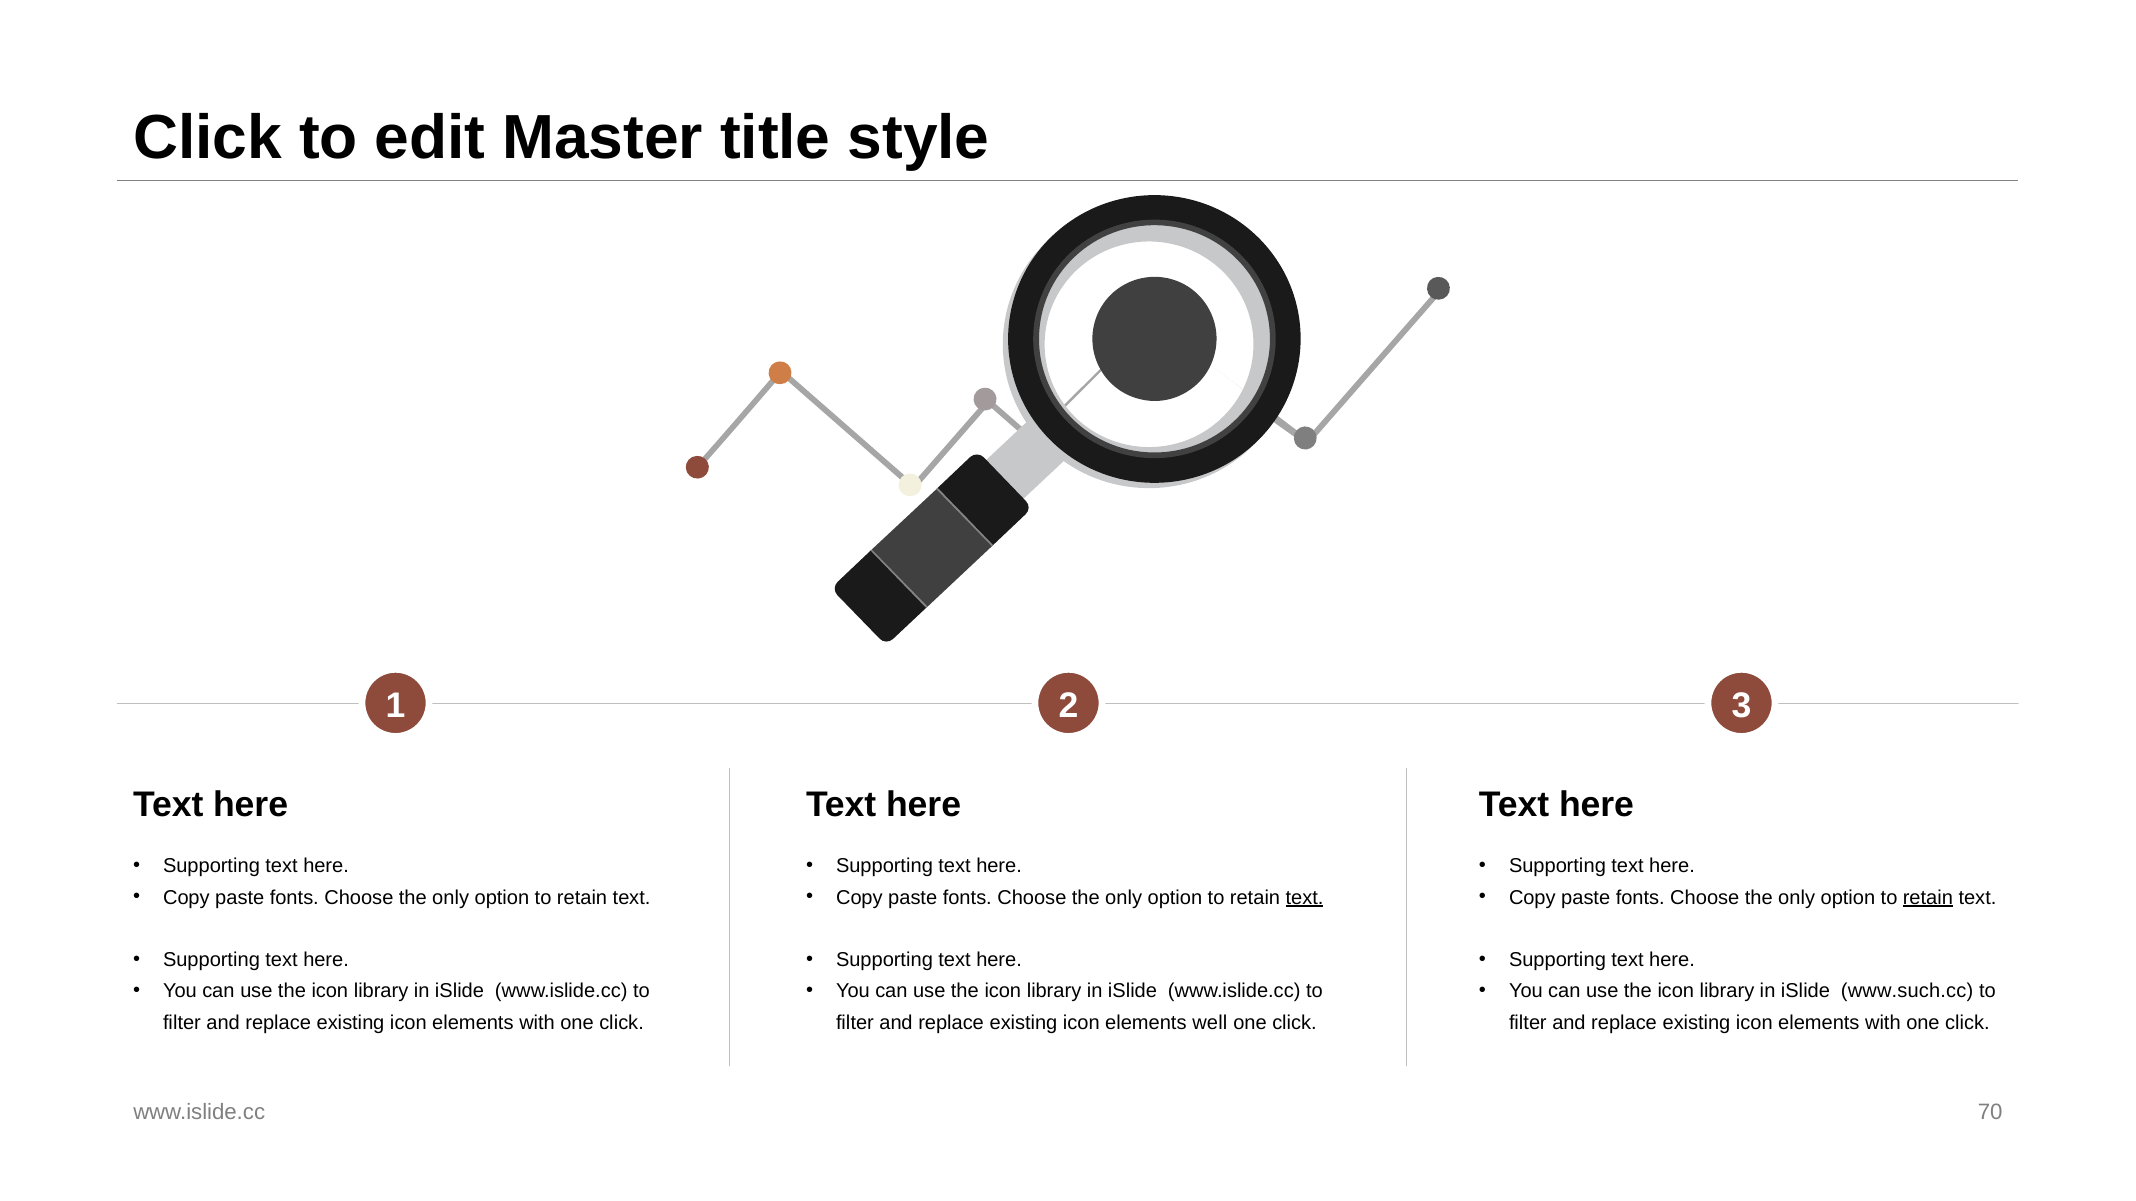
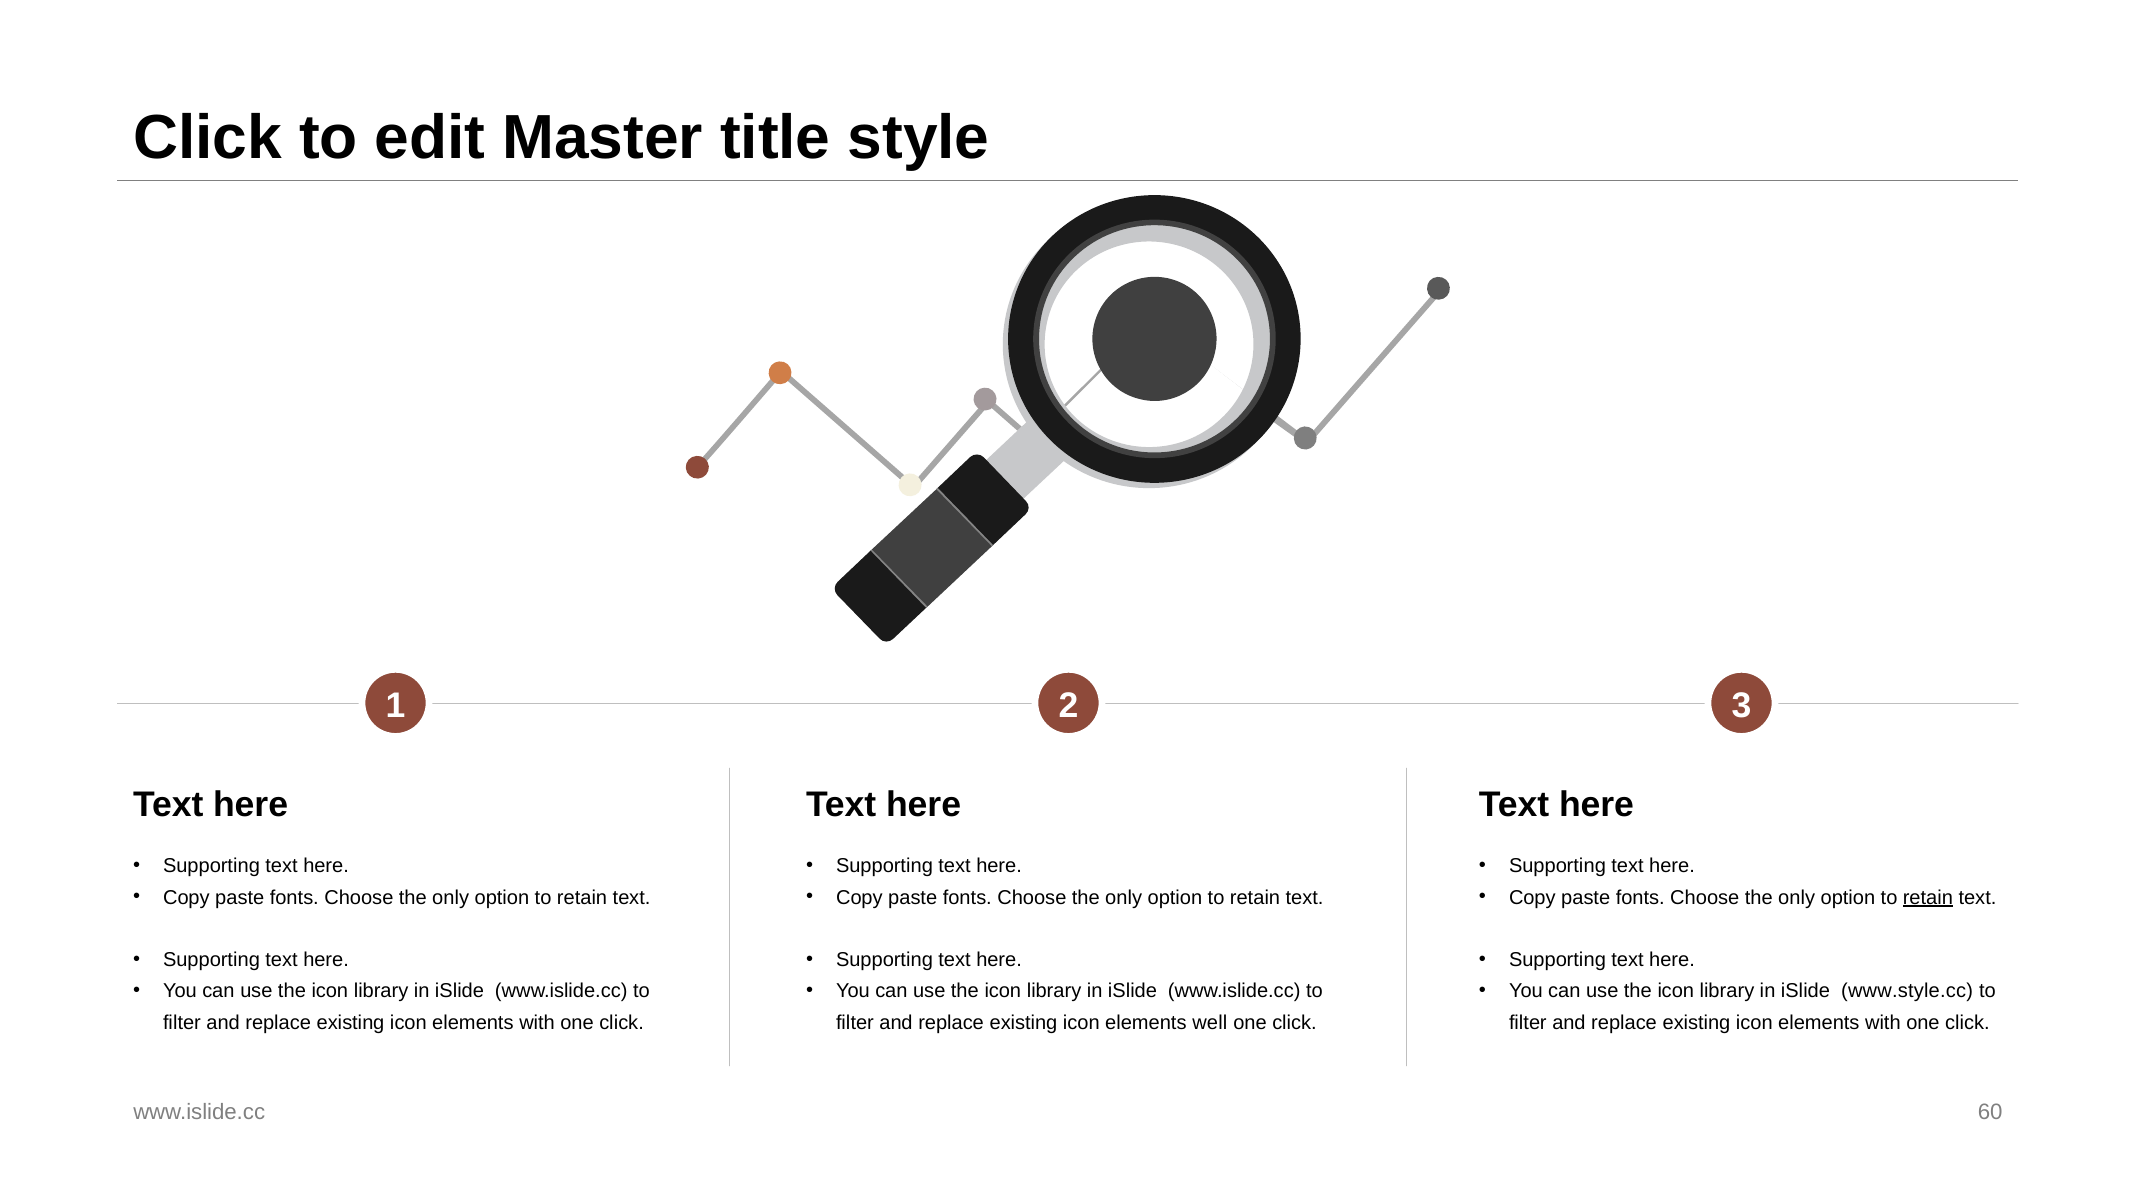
text underline: present -> none (1305, 898)
www.such.cc: www.such.cc -> www.style.cc (1907, 992)
70: 70 -> 60 (1990, 1113)
